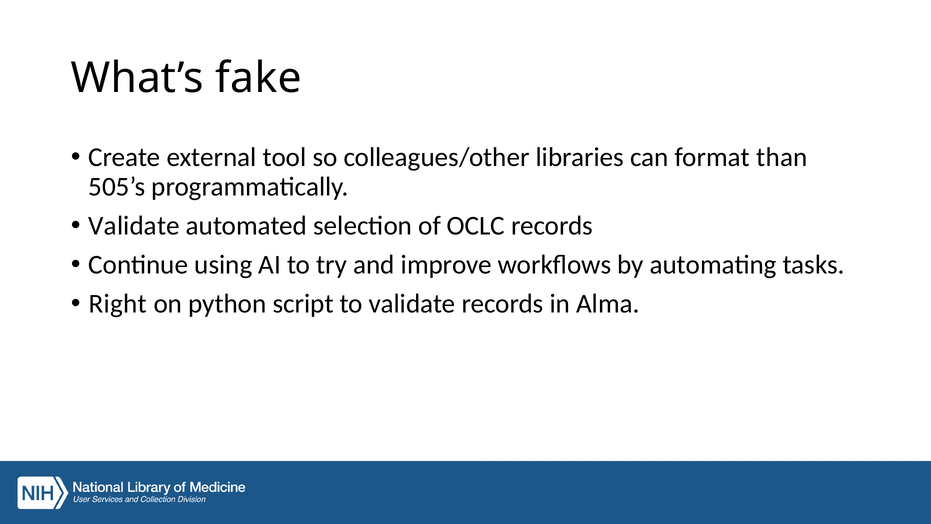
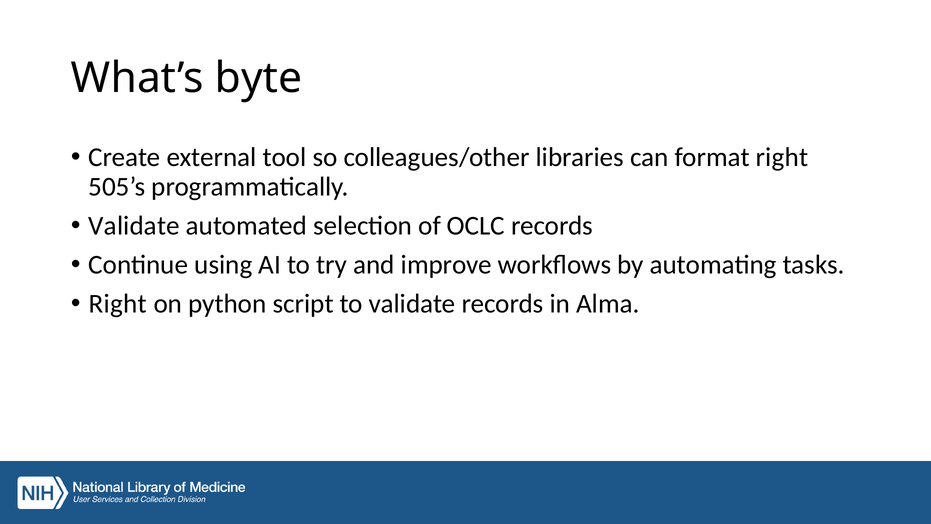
fake: fake -> byte (259, 78)
format than: than -> right (782, 157)
